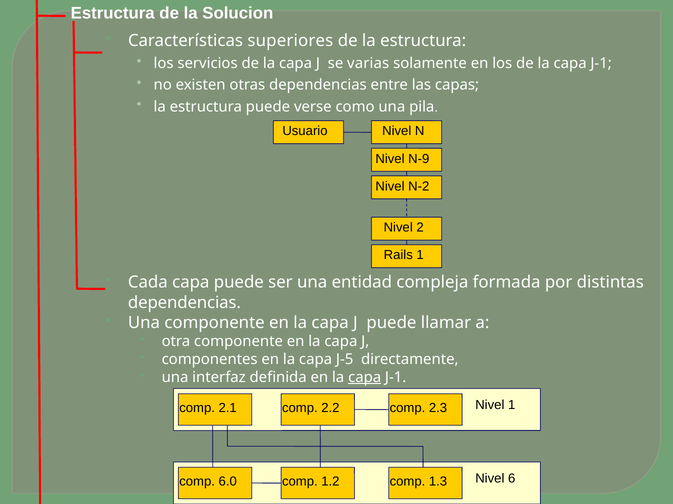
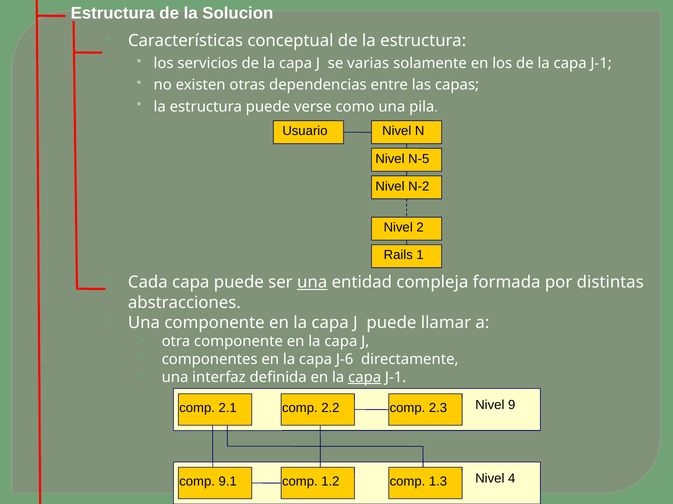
superiores: superiores -> conceptual (290, 41)
N-9: N-9 -> N-5 (419, 159)
una underline: none -> present (312, 283)
dependencias: dependencias -> abstracciones (184, 303)
J-5: J-5 -> J-6 (345, 360)
Nivel 1: 1 -> 9 (512, 405)
6: 6 -> 4 (512, 479)
6.0: 6.0 -> 9.1 (228, 482)
